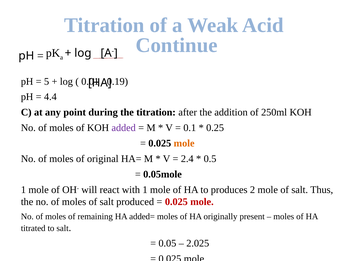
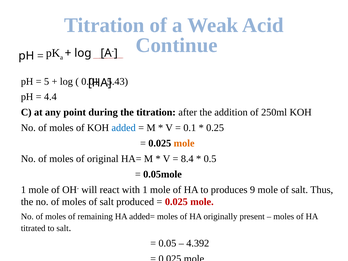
0.19: 0.19 -> 5.43 (117, 81)
added colour: purple -> blue (124, 128)
2.4: 2.4 -> 8.4 (187, 159)
2: 2 -> 9 (253, 190)
2.025: 2.025 -> 4.392 (198, 243)
